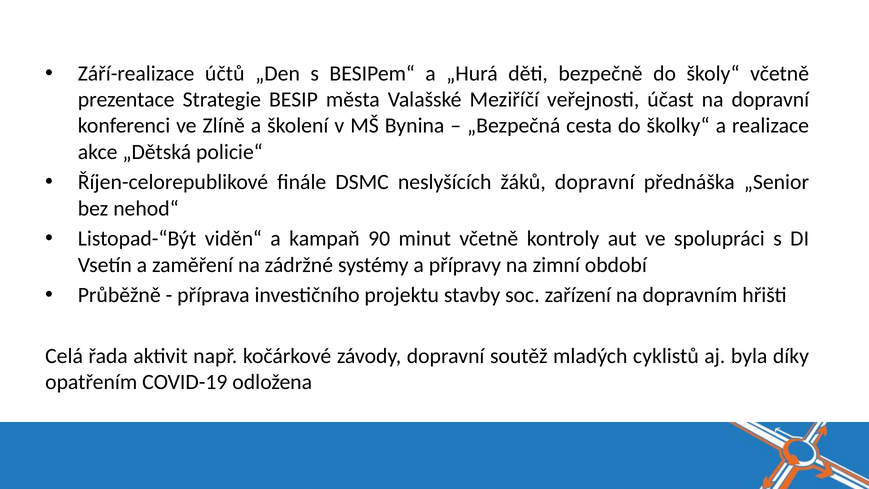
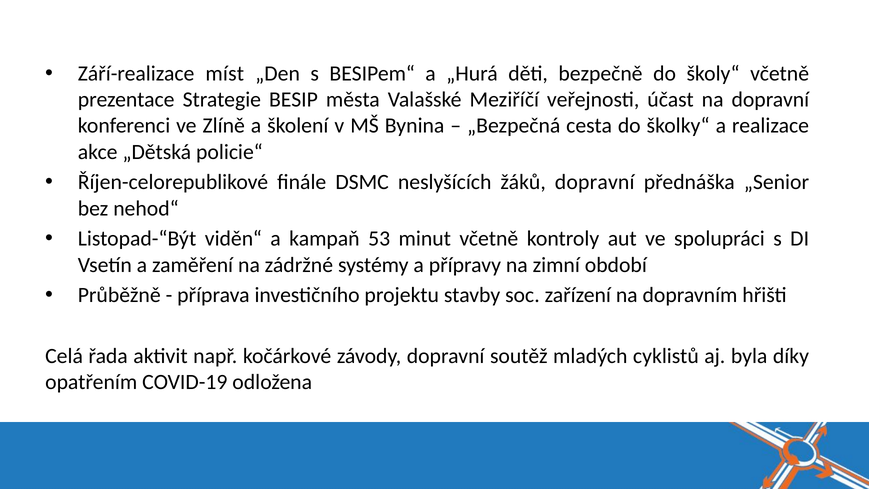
účtů: účtů -> míst (225, 74)
90: 90 -> 53 (379, 239)
